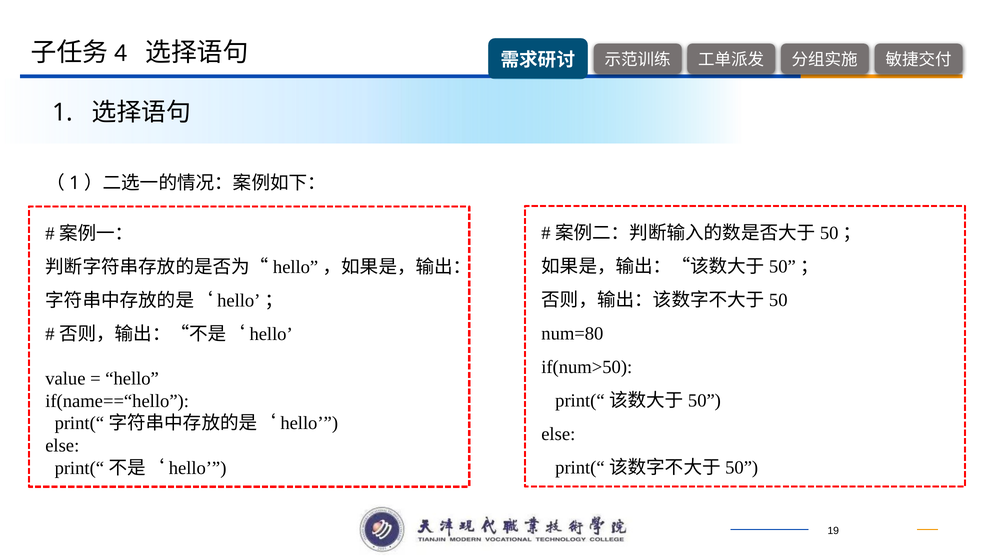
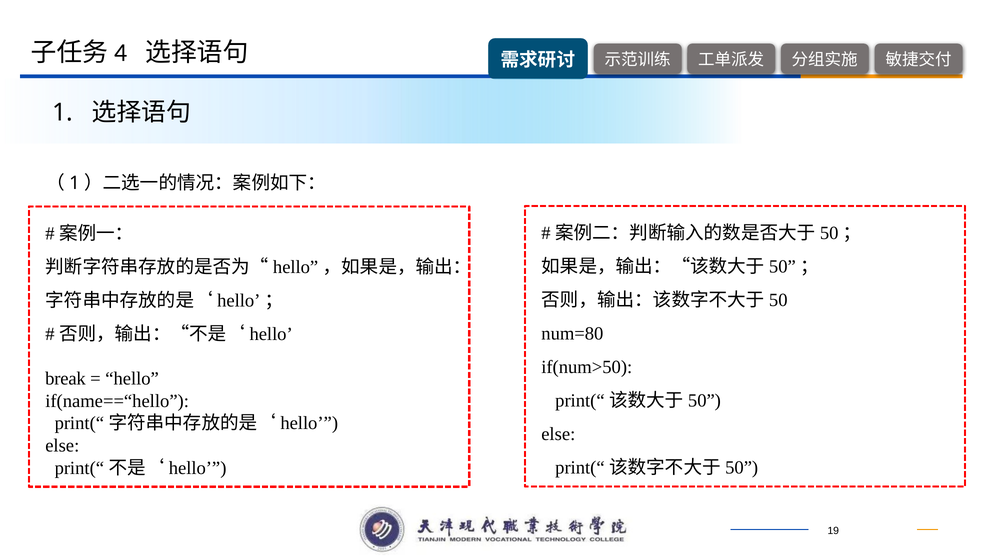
value: value -> break (66, 379)
